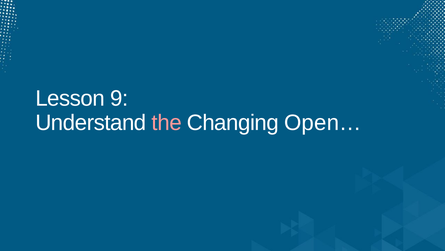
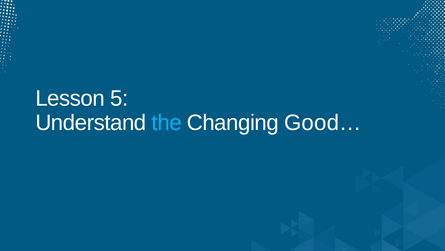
9: 9 -> 5 (119, 98)
the colour: pink -> light blue (167, 122)
Open…: Open… -> Good… (323, 122)
